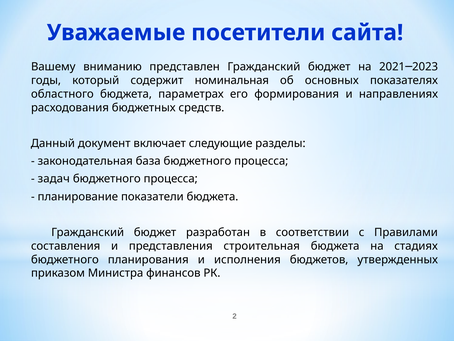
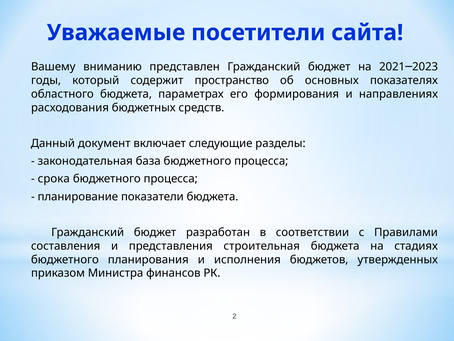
номинальная: номинальная -> пространство (232, 80)
задач: задач -> срока (54, 179)
